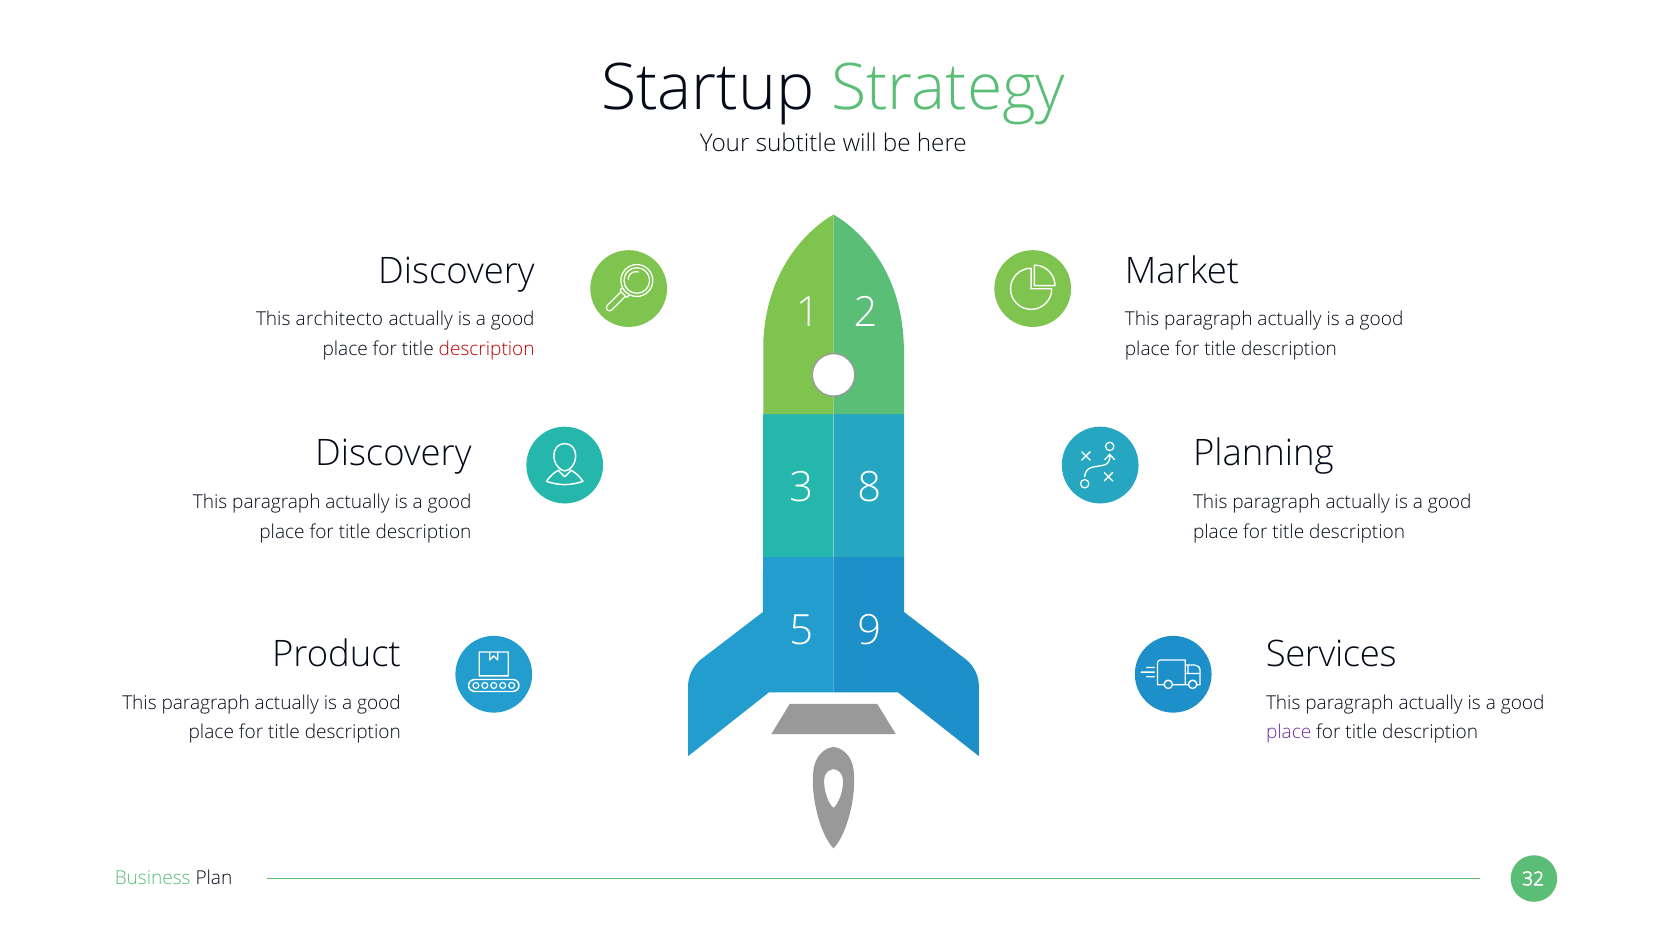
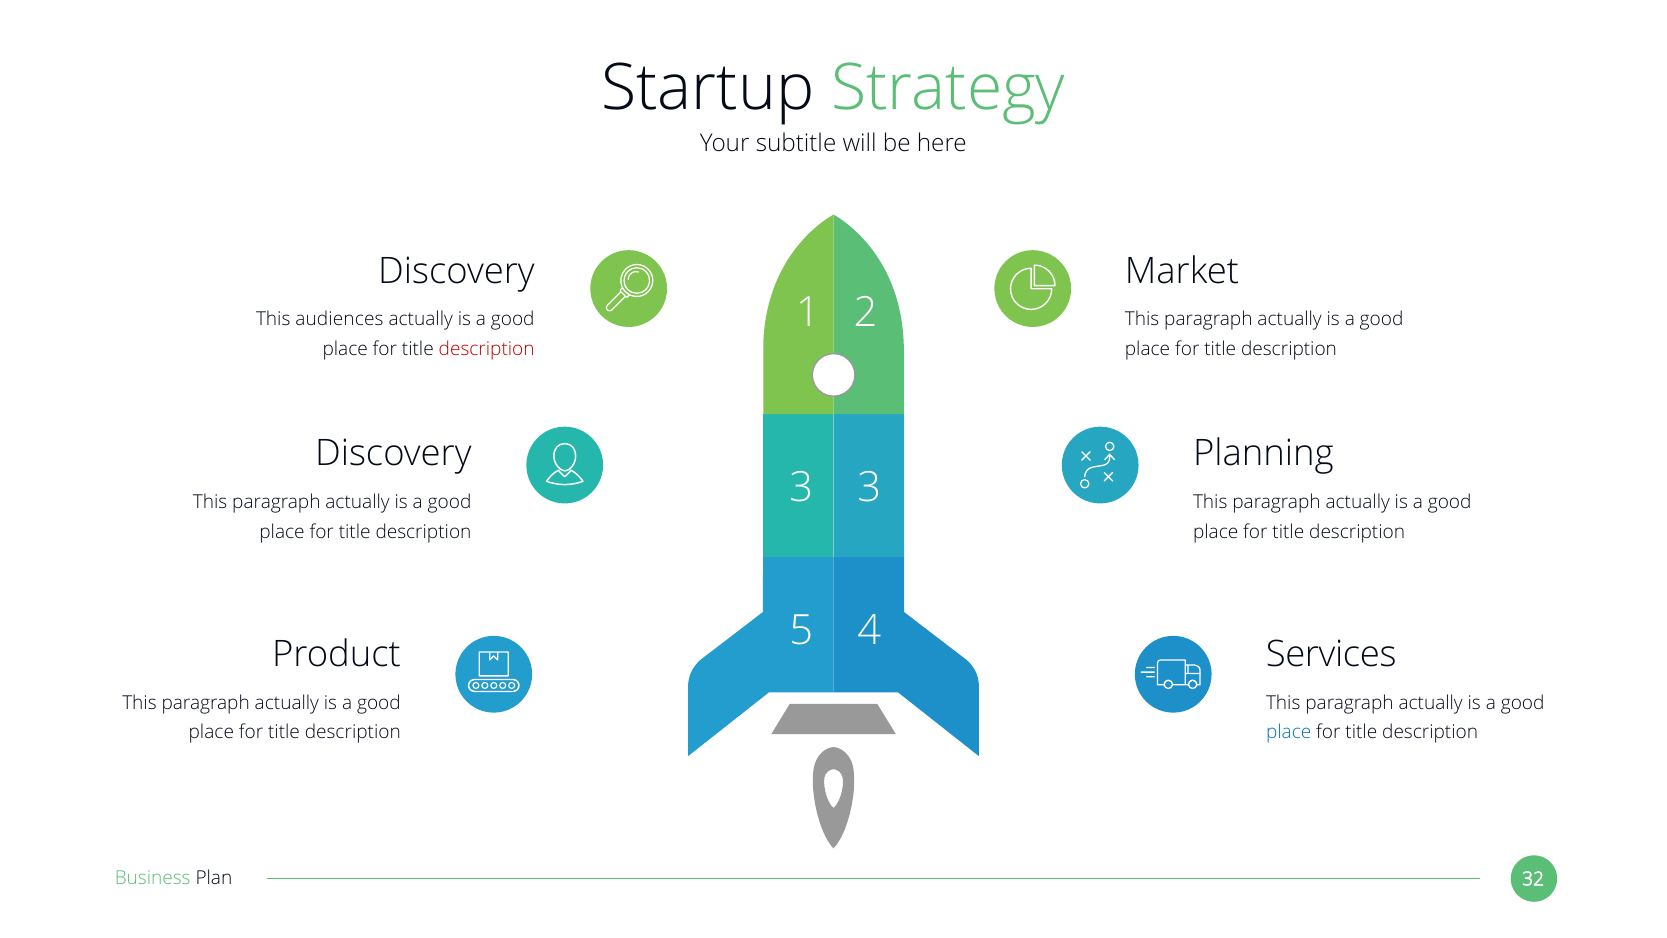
architecto: architecto -> audiences (339, 319)
3 8: 8 -> 3 (869, 488)
9: 9 -> 4 (869, 631)
place colour: purple -> blue (1289, 732)
